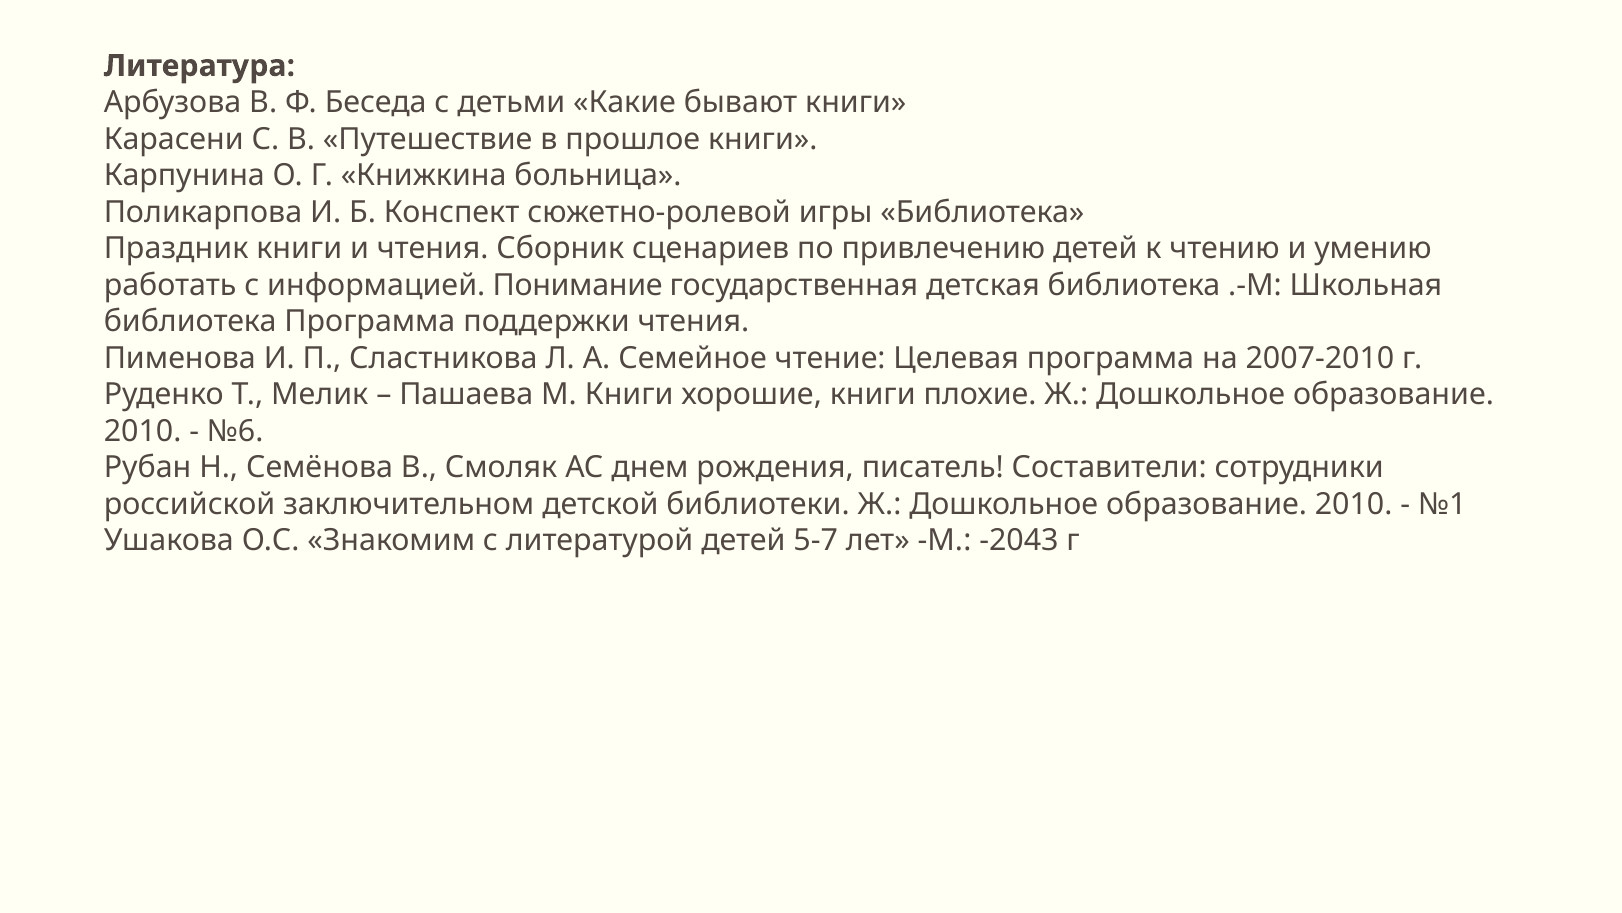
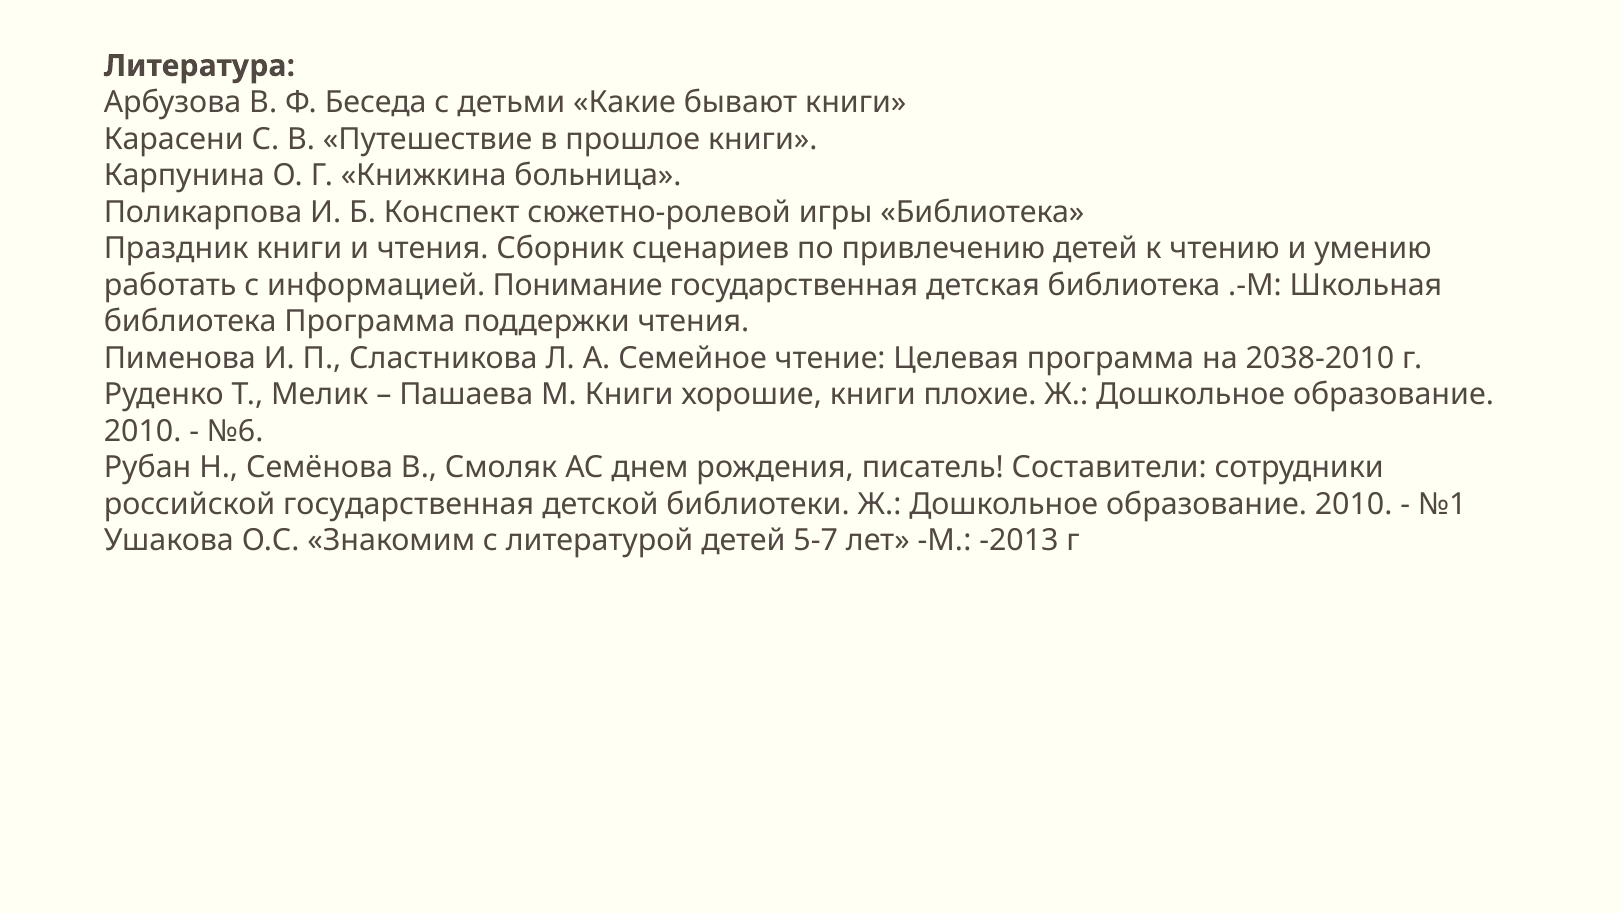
2007-2010: 2007-2010 -> 2038-2010 (1320, 358)
российской заключительном: заключительном -> государственная (409, 504)
-2043: -2043 -> -2013 (1019, 540)
